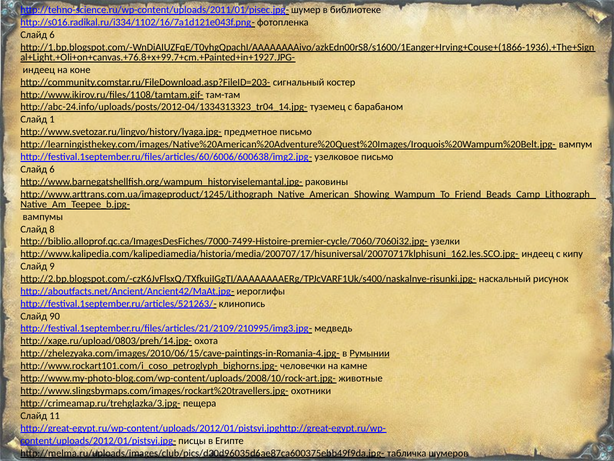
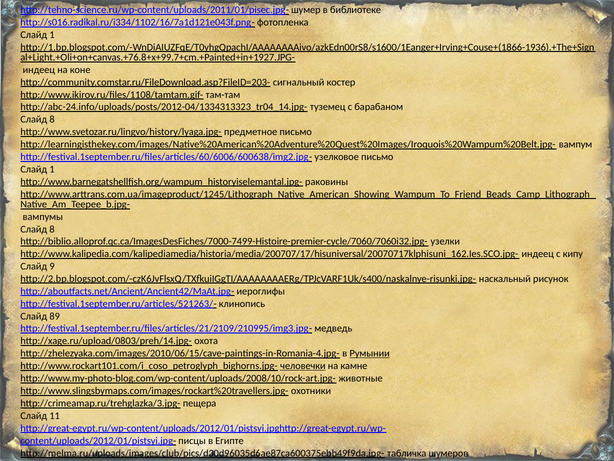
6: 6 -> 1 (52, 35)
1: 1 -> 8 (52, 119)
6: 6 -> 1 (52, 169)
90: 90 -> 89 (55, 316)
человечки underline: none -> present (303, 366)
